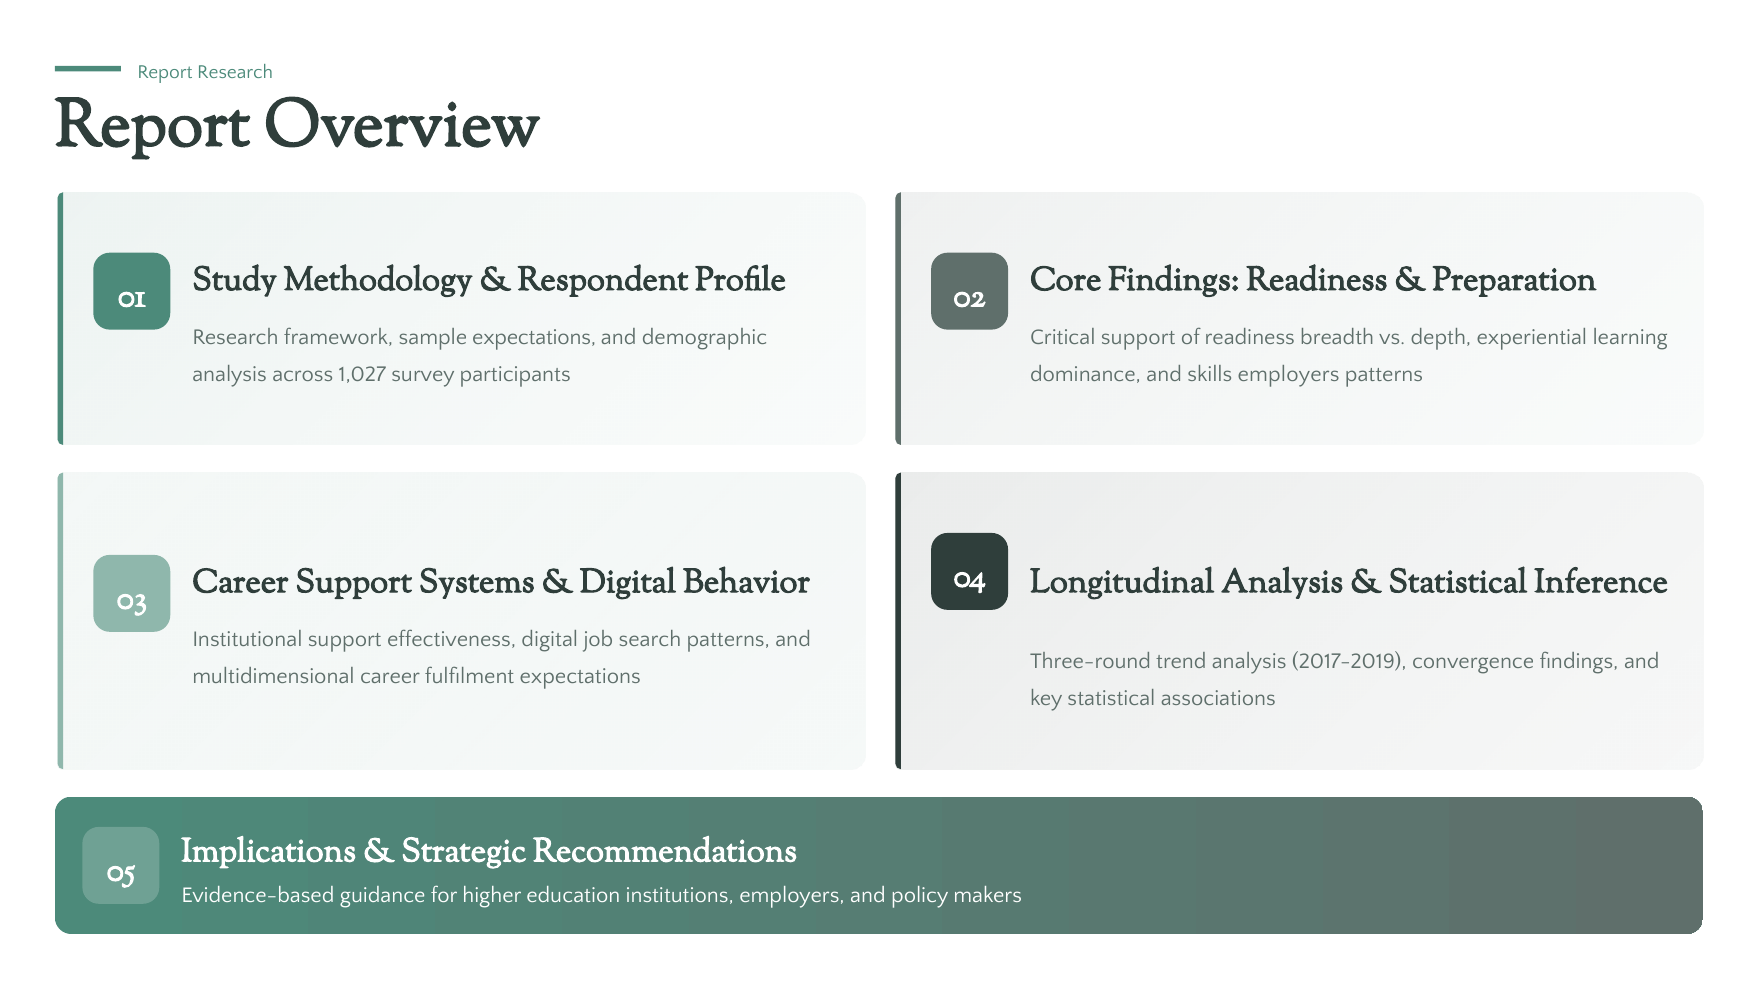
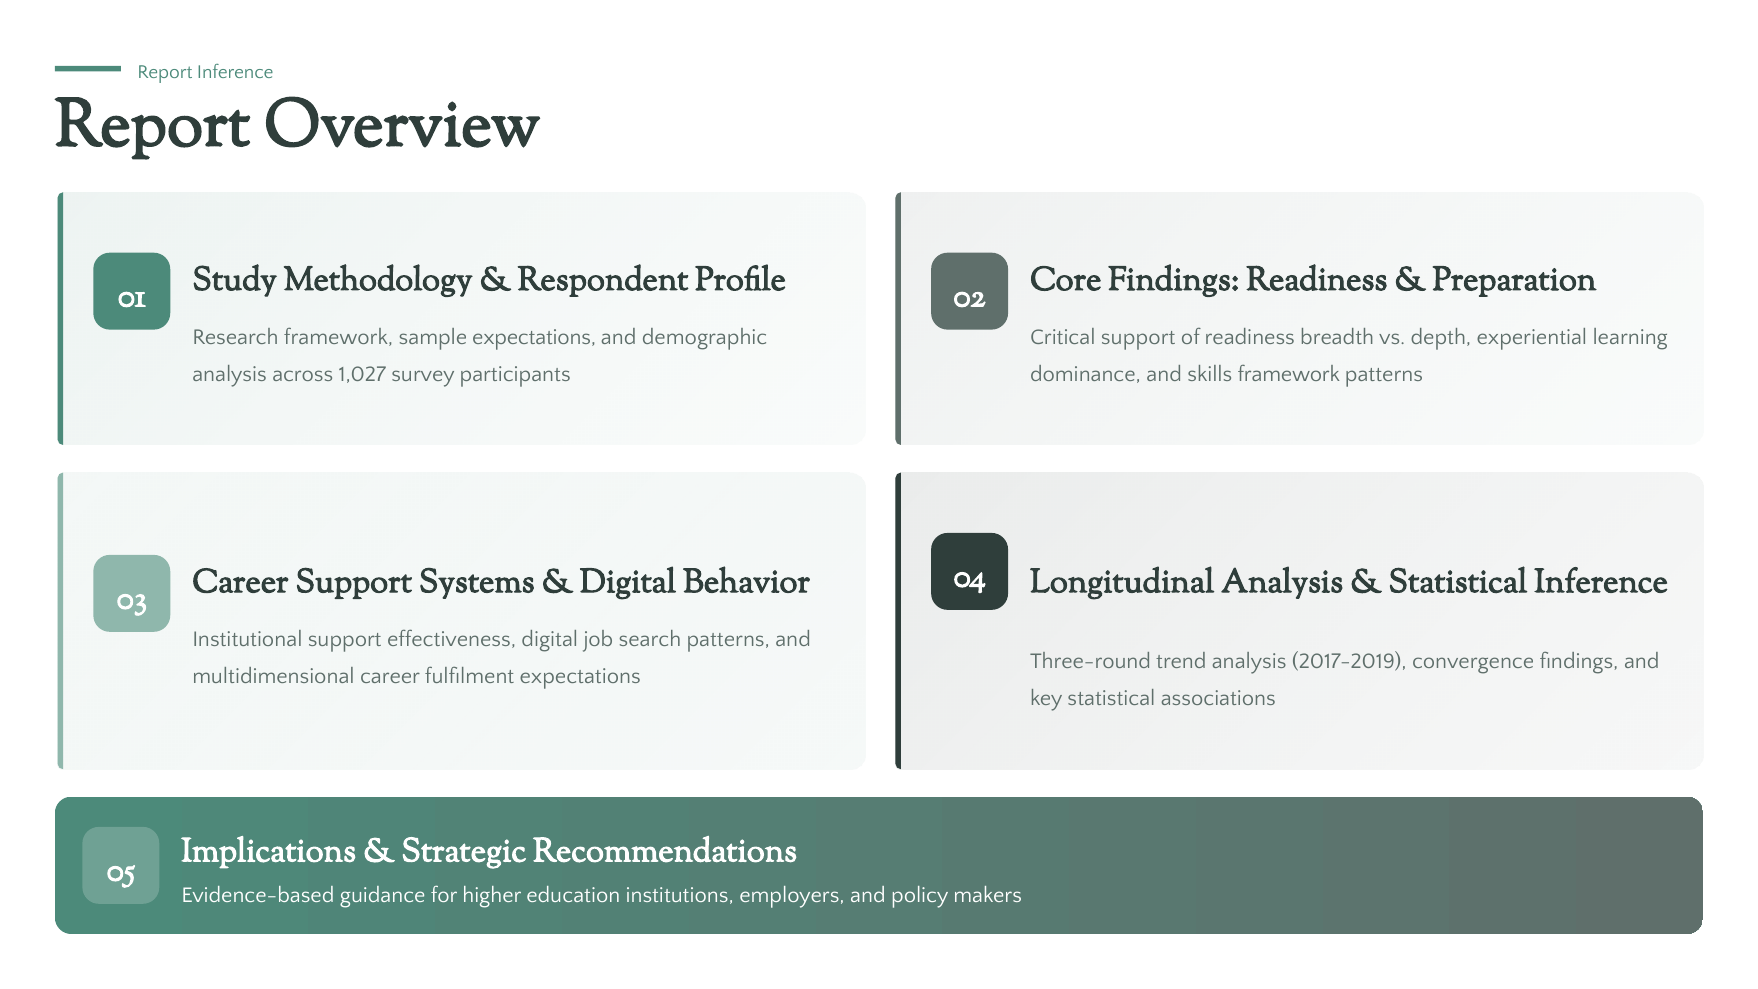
Report Research: Research -> Inference (235, 72)
skills employers: employers -> framework (1289, 374)
